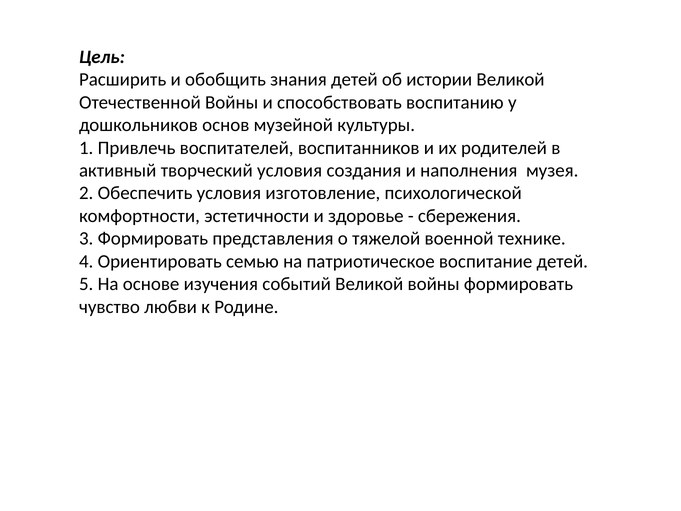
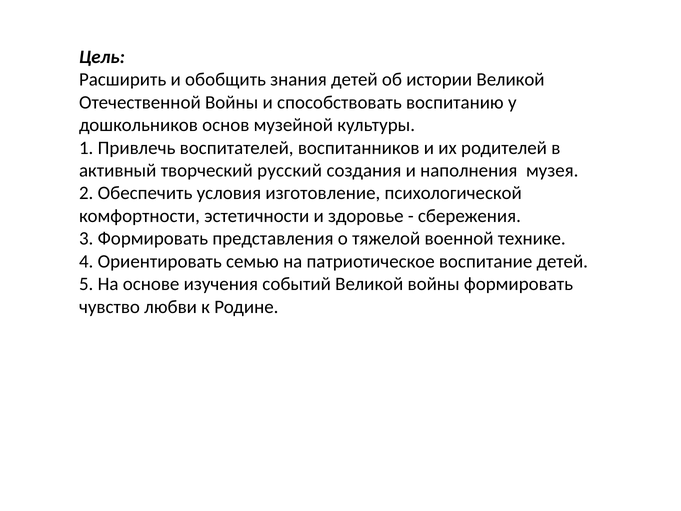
творческий условия: условия -> русский (290, 170)
